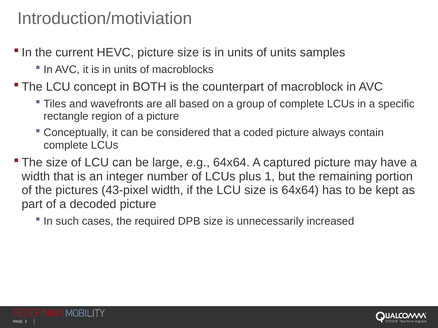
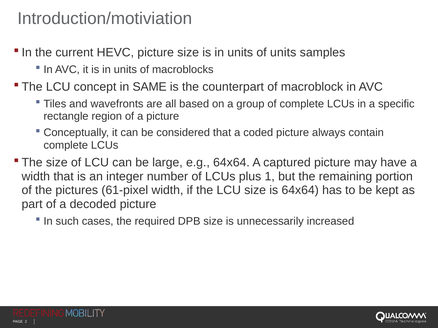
BOTH: BOTH -> SAME (150, 87)
43-pixel: 43-pixel -> 61-pixel (125, 191)
